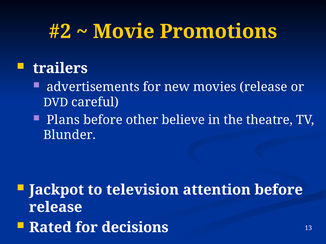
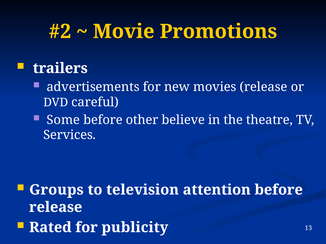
Plans: Plans -> Some (63, 120)
Blunder: Blunder -> Services (70, 135)
Jackpot: Jackpot -> Groups (56, 190)
decisions: decisions -> publicity (135, 228)
